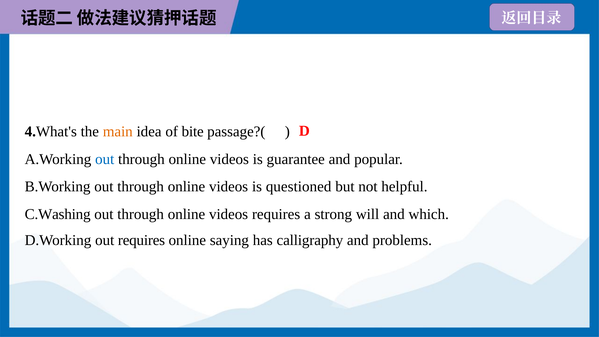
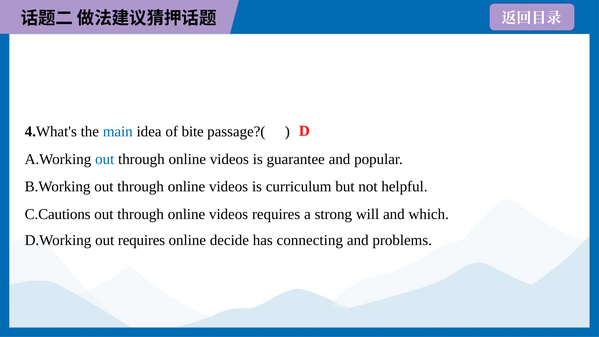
main colour: orange -> blue (118, 131)
questioned: questioned -> curriculum (299, 187)
C.Washing: C.Washing -> C.Cautions (58, 214)
saying: saying -> decide (229, 240)
calligraphy: calligraphy -> connecting (310, 240)
